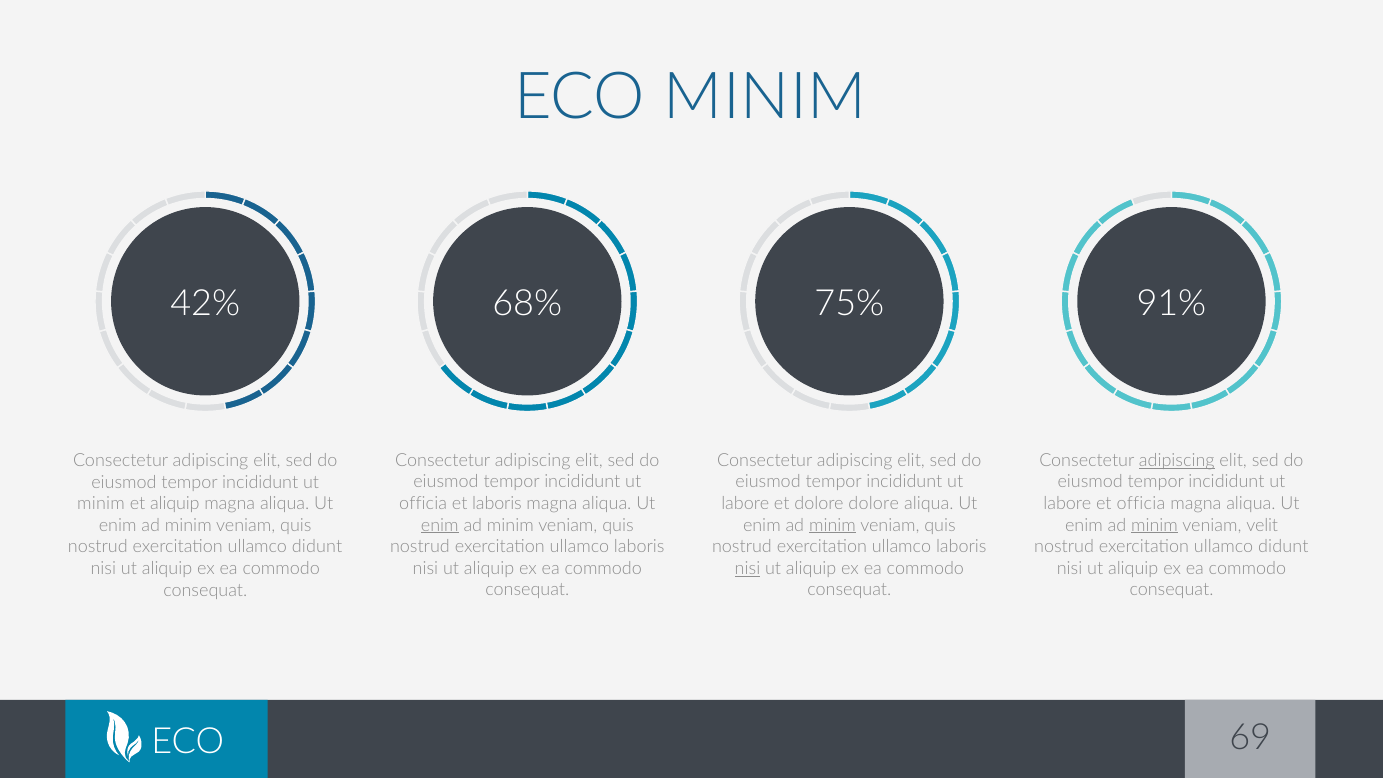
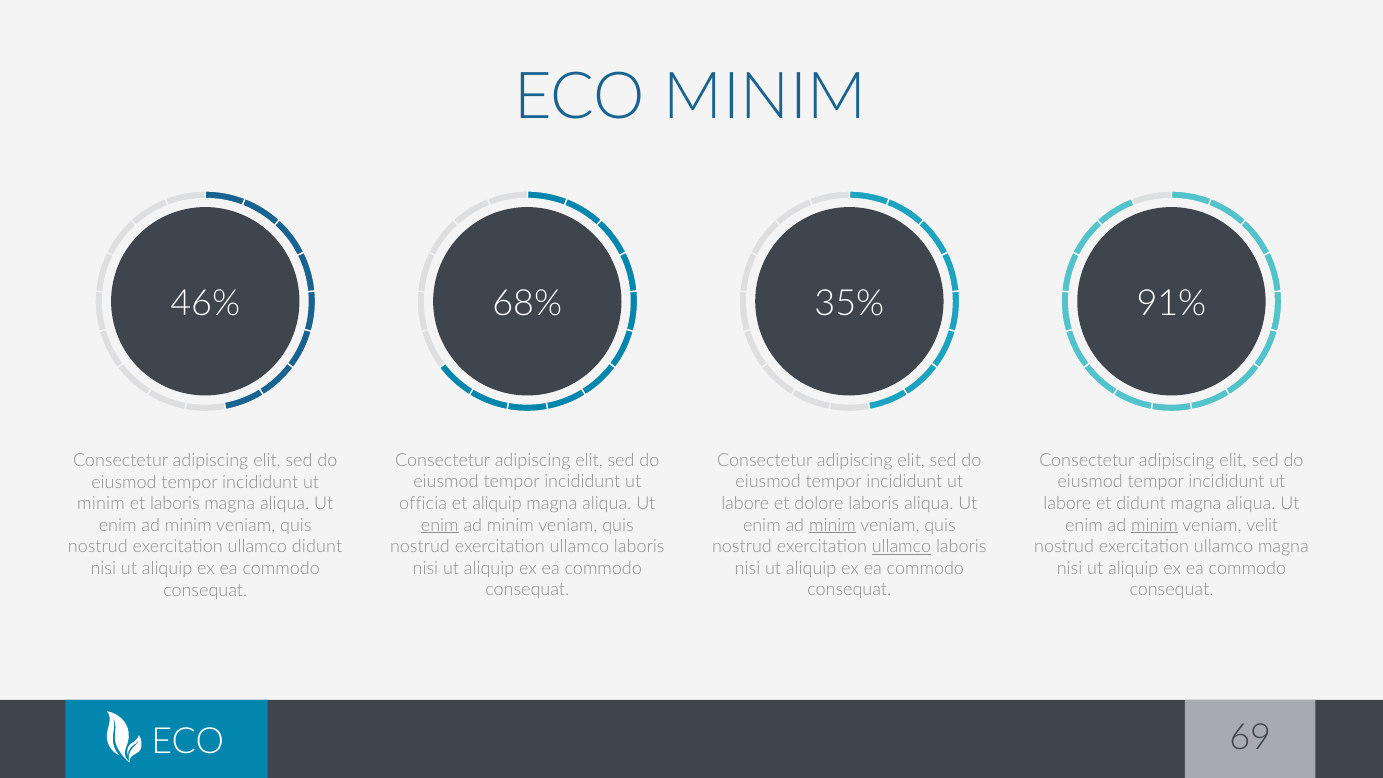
42%: 42% -> 46% (205, 304)
75%: 75% -> 35% (849, 304)
adipiscing underline: present -> none (1177, 460)
et laboris: laboris -> aliquip (497, 504)
dolore dolore: dolore -> laboris (874, 504)
et officia: officia -> didunt (1141, 504)
et aliquip: aliquip -> laboris (175, 504)
ullamco underline: none -> present (901, 547)
didunt: didunt -> magna (1283, 547)
nisi underline: present -> none (747, 568)
